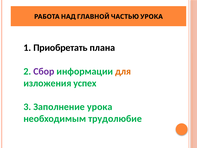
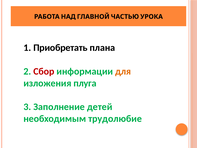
Сбор colour: purple -> red (44, 71)
успех: успех -> плуга (85, 83)
Заполнение урока: урока -> детей (100, 107)
